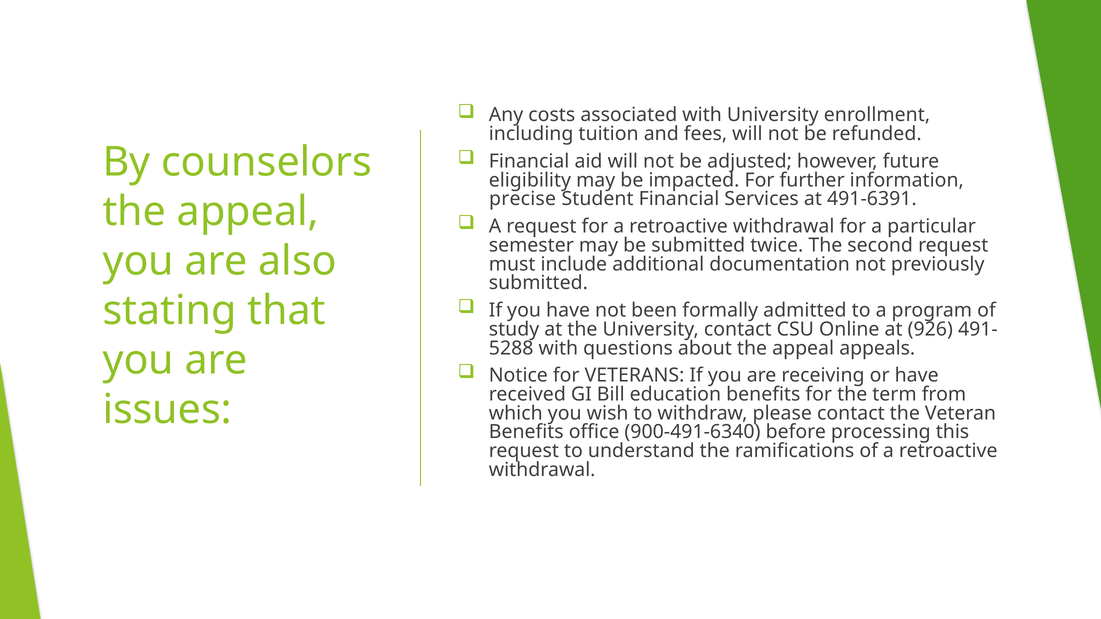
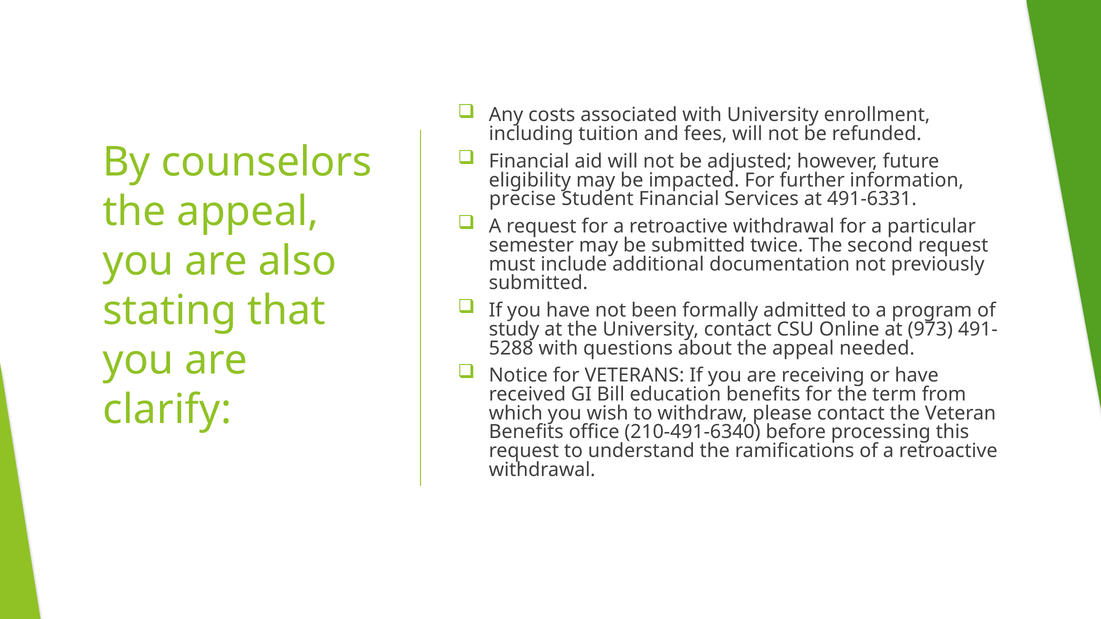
491-6391: 491-6391 -> 491-6331 (872, 199)
926: 926 -> 973 (930, 329)
appeals: appeals -> needed (877, 348)
issues: issues -> clarify (167, 410)
900-491-6340: 900-491-6340 -> 210-491-6340 (692, 432)
